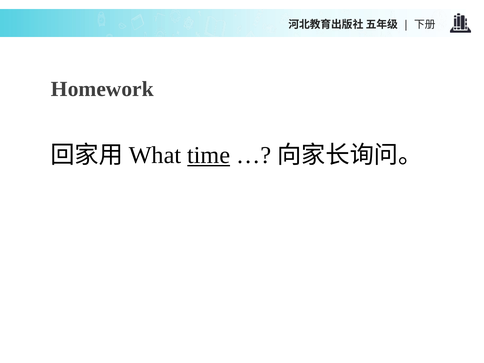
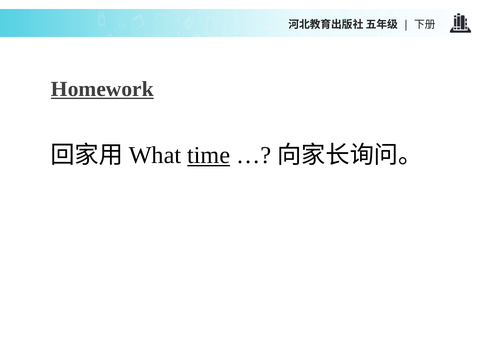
Homework underline: none -> present (102, 89)
